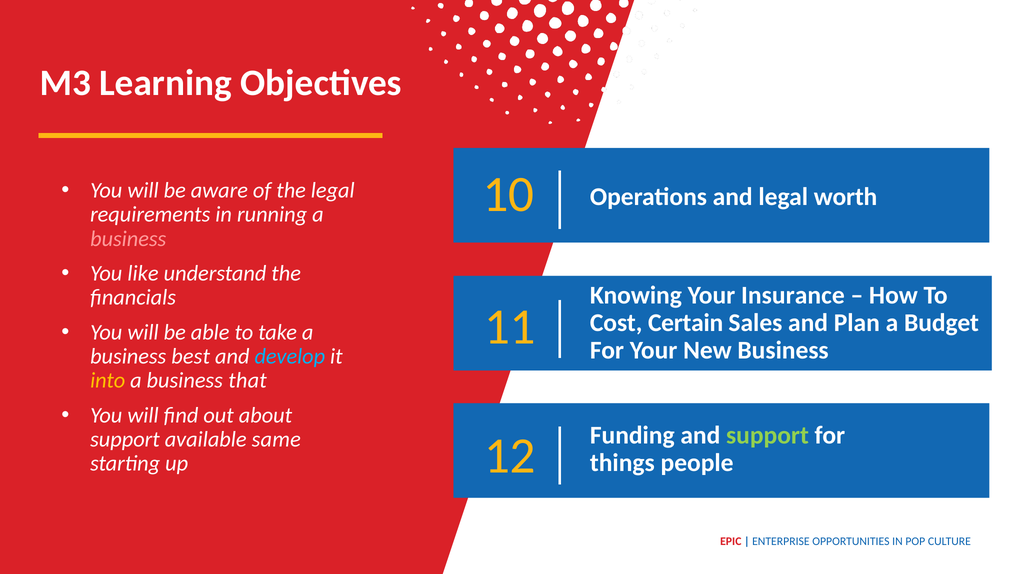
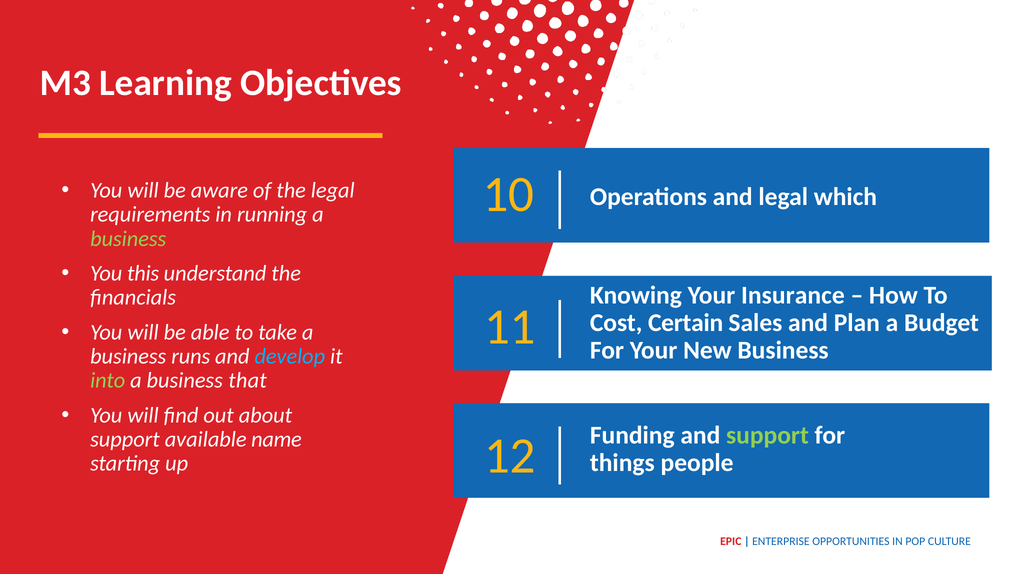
worth: worth -> which (845, 197)
business colour: pink -> light green (128, 239)
like: like -> this (143, 273)
best: best -> runs (191, 356)
into colour: yellow -> light green (108, 380)
same: same -> name (276, 439)
